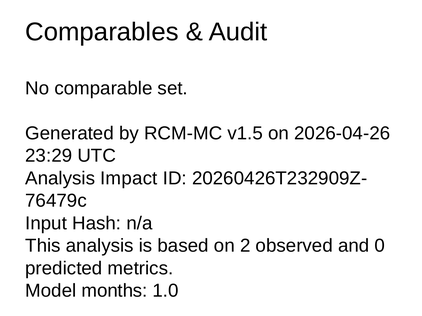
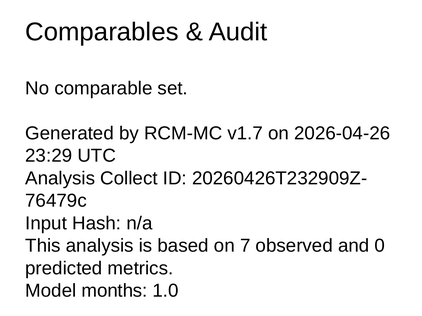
v1.5: v1.5 -> v1.7 (245, 134)
Impact: Impact -> Collect (129, 179)
2: 2 -> 7 (245, 246)
